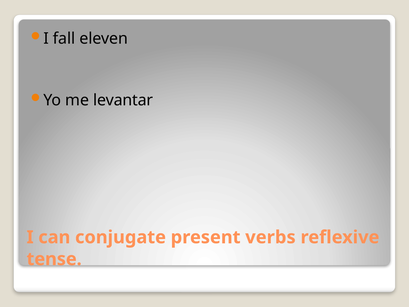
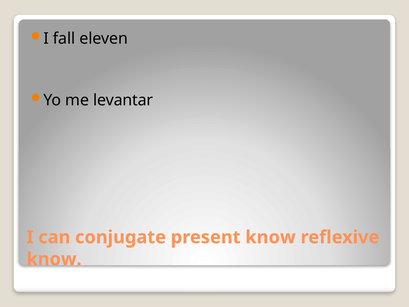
present verbs: verbs -> know (270, 237)
tense: tense -> know (54, 259)
